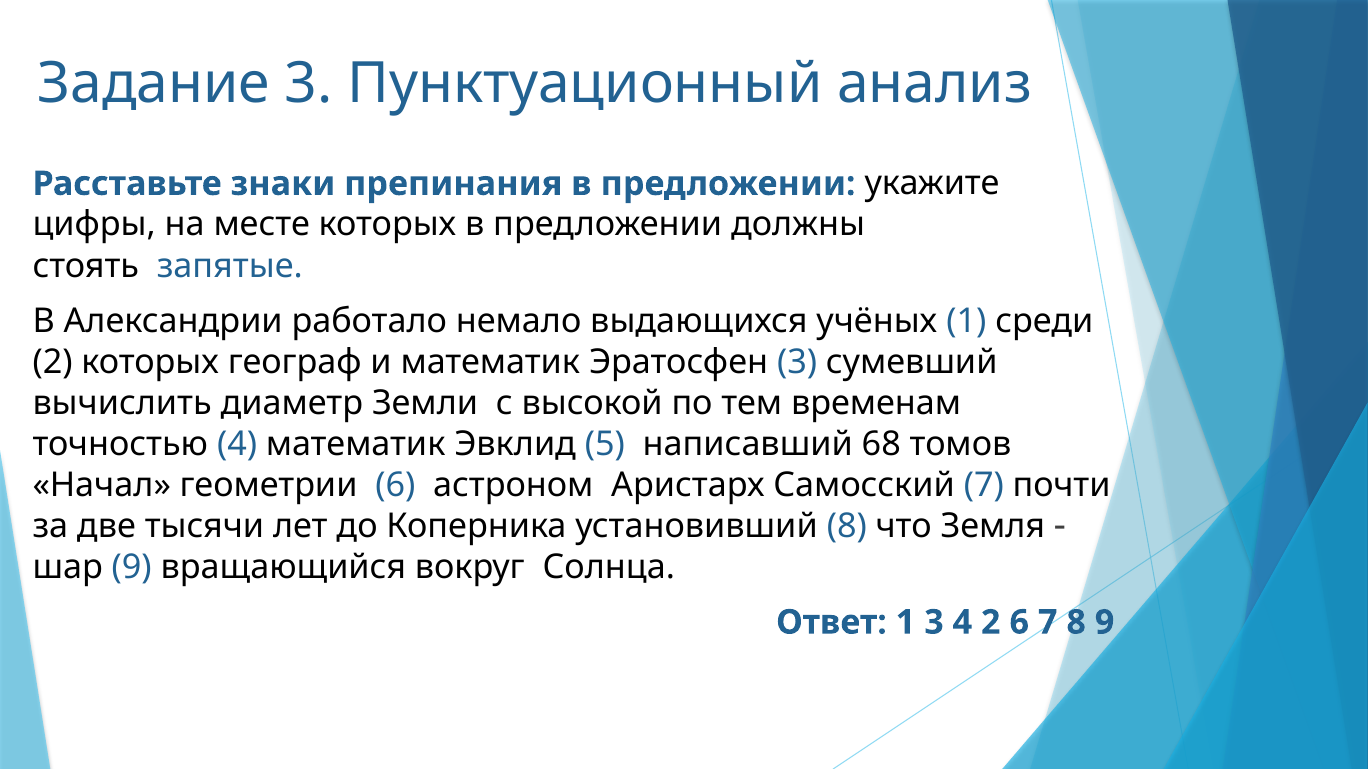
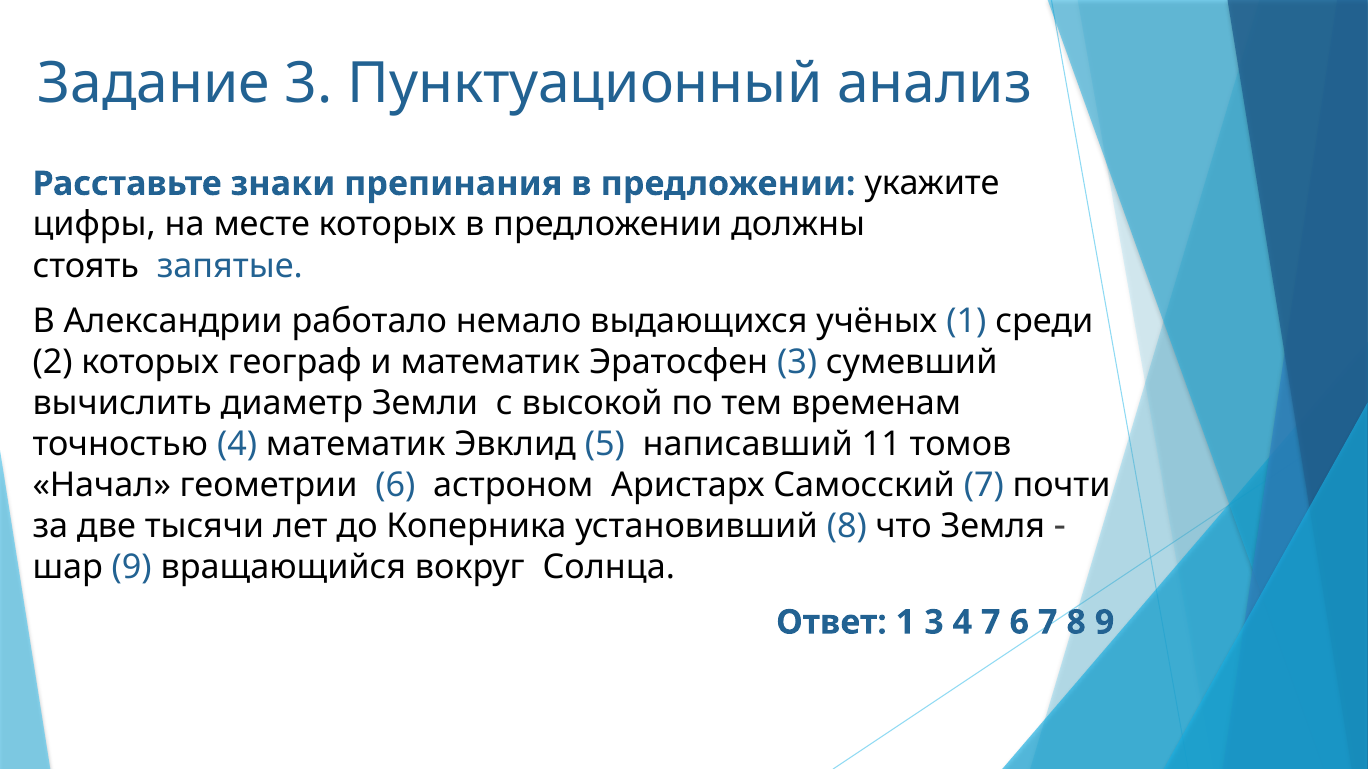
68: 68 -> 11 (881, 444)
4 2: 2 -> 7 (991, 623)
